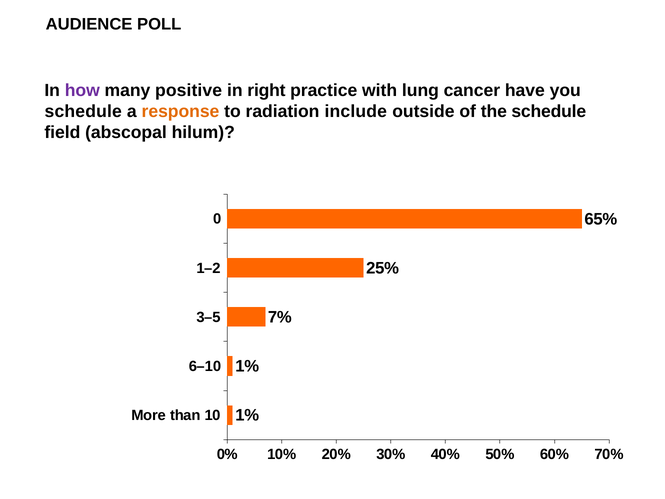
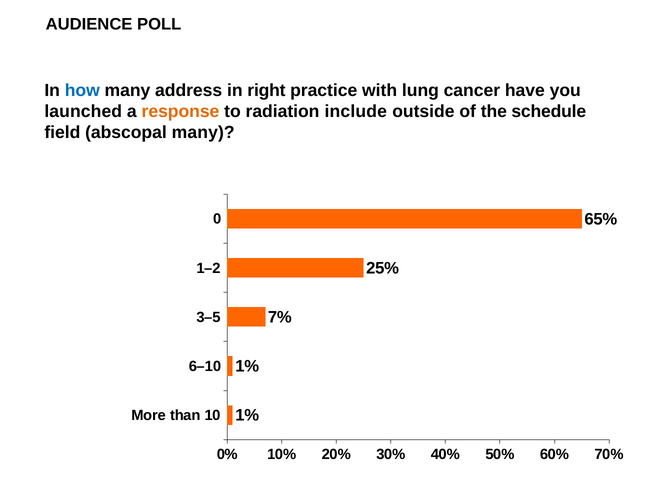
how colour: purple -> blue (82, 91)
positive: positive -> address (189, 91)
schedule: schedule -> launched (83, 112)
abscopal hilum: hilum -> many (203, 133)
